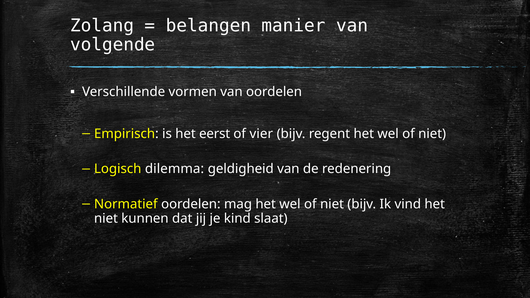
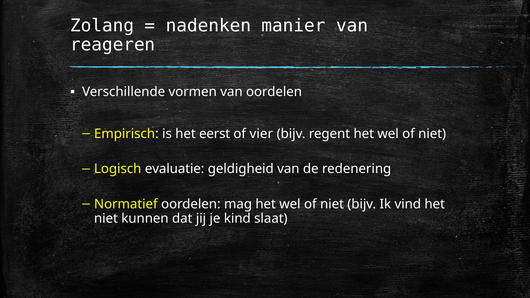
belangen: belangen -> nadenken (208, 26)
volgende: volgende -> reageren (113, 45)
dilemma: dilemma -> evaluatie (175, 169)
